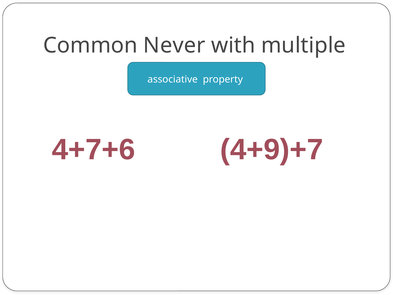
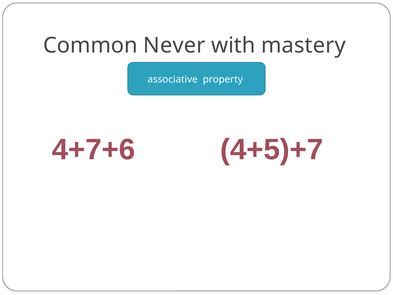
multiple: multiple -> mastery (303, 45)
4+9)+7: 4+9)+7 -> 4+5)+7 (272, 149)
